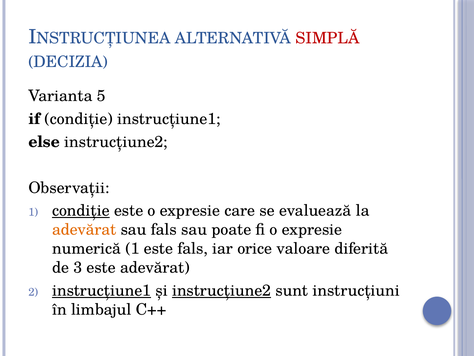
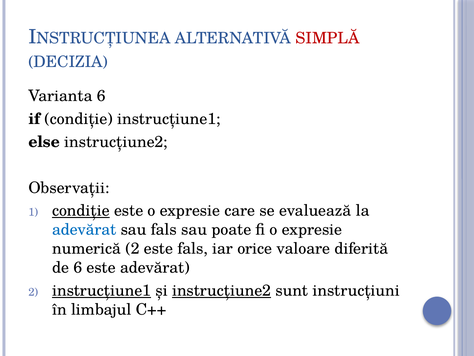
Varianta 5: 5 -> 6 (101, 96)
adevărat colour: orange -> blue (84, 229)
numerică 1: 1 -> 2 (132, 248)
de 3: 3 -> 6 (78, 267)
